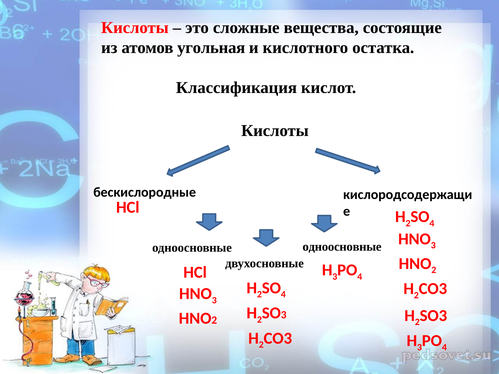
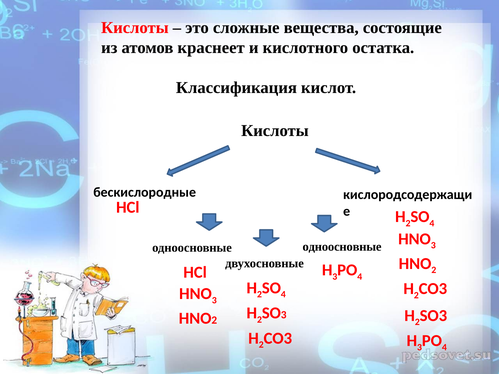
угольная: угольная -> краснеет (211, 48)
